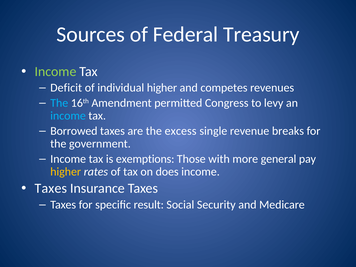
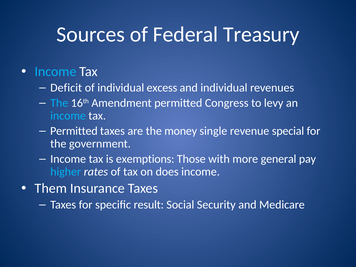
Income colour: light green -> light blue (56, 71)
individual higher: higher -> excess (162, 88)
and competes: competes -> individual (224, 88)
Borrowed: Borrowed -> Permitted (74, 131)
excess: excess -> money (181, 131)
breaks: breaks -> special (288, 131)
higher colour: yellow -> light blue (66, 172)
Taxes: Taxes -> Them (51, 188)
